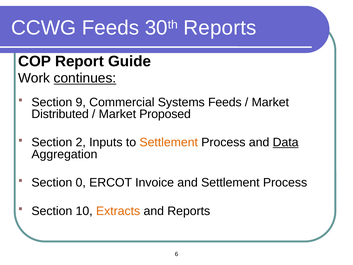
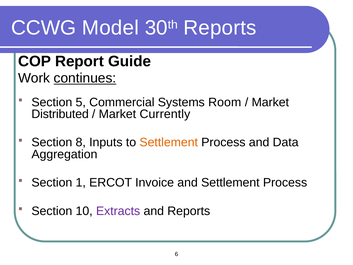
CCWG Feeds: Feeds -> Model (110, 28)
9: 9 -> 5 (81, 102)
Systems Feeds: Feeds -> Room (225, 102)
Proposed: Proposed -> Currently (165, 114)
2: 2 -> 8 (81, 142)
Data underline: present -> none (286, 142)
0: 0 -> 1 (81, 182)
Extracts colour: orange -> purple (118, 211)
